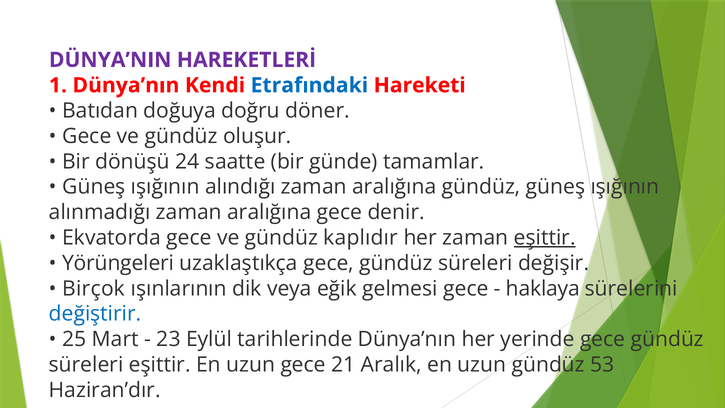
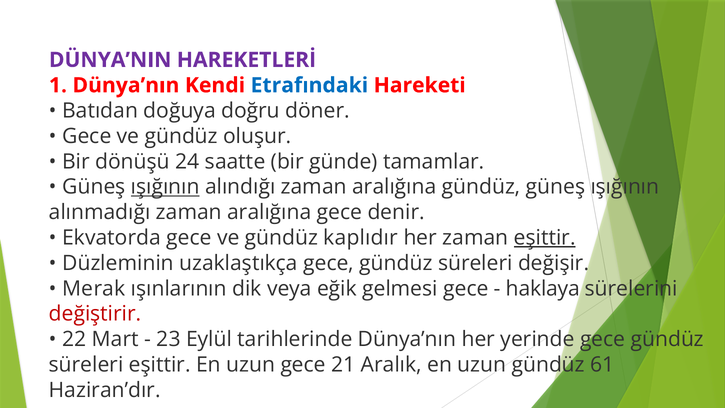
ışığının underline: none -> present (165, 187)
Yörüngeleri: Yörüngeleri -> Düzleminin (118, 263)
Birçok: Birçok -> Merak (94, 288)
değiştirir colour: blue -> red (95, 314)
25: 25 -> 22 (74, 339)
53: 53 -> 61 (602, 365)
